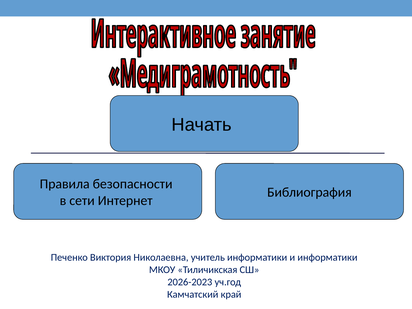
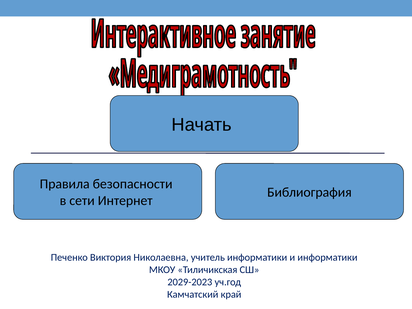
2026-2023: 2026-2023 -> 2029-2023 (190, 282)
